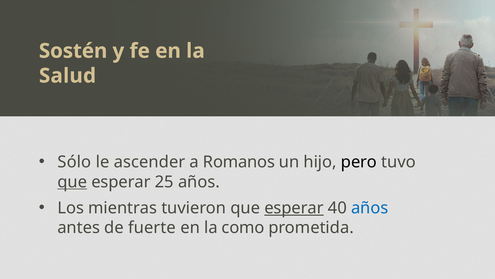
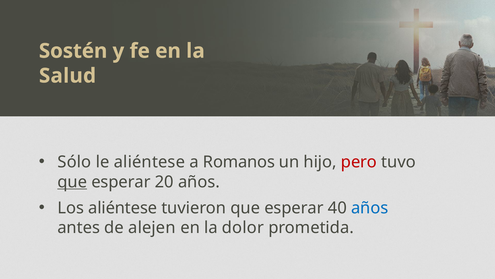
le ascender: ascender -> aliéntese (149, 162)
pero colour: black -> red (359, 162)
25: 25 -> 20 (164, 182)
Los mientras: mientras -> aliéntese (123, 208)
esperar underline: present -> none (294, 208)
fuerte: fuerte -> alejen (152, 227)
como: como -> dolor (243, 227)
